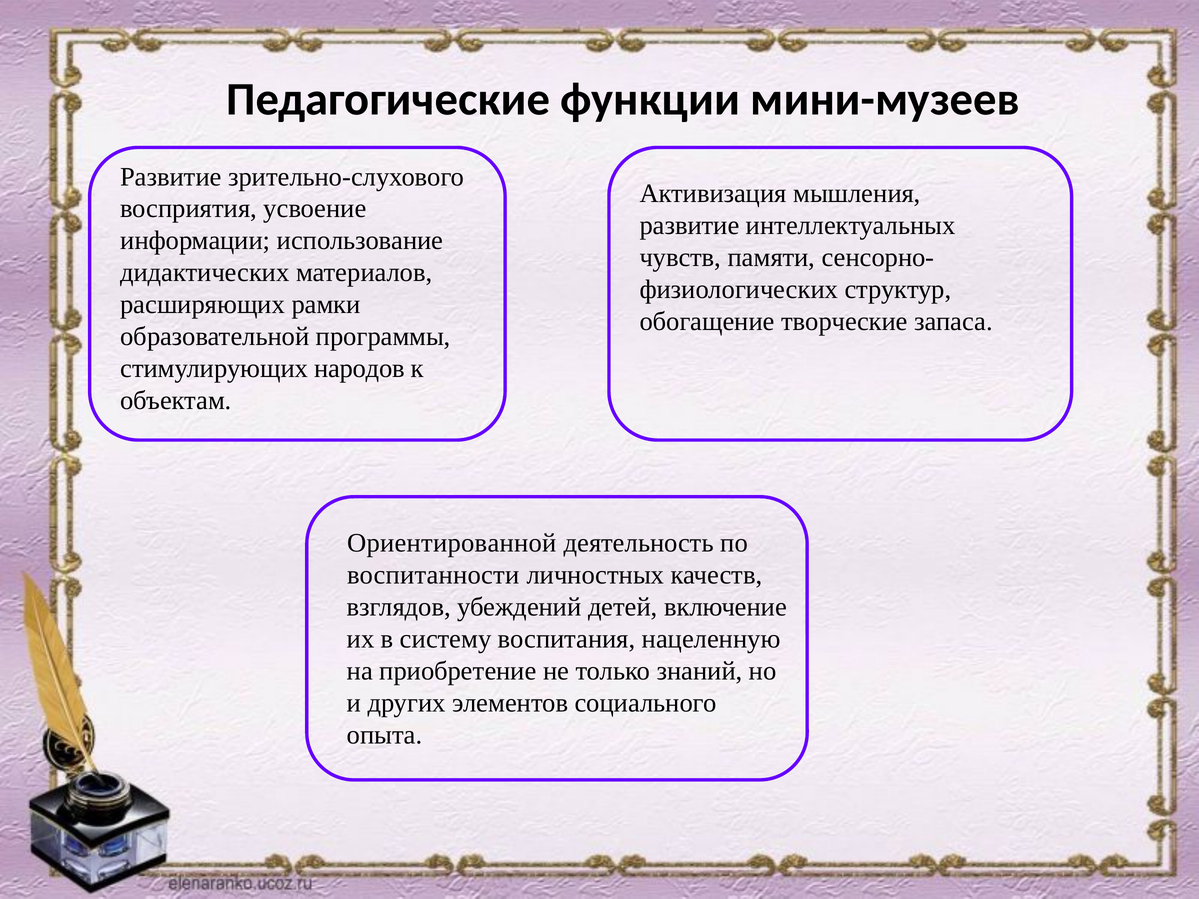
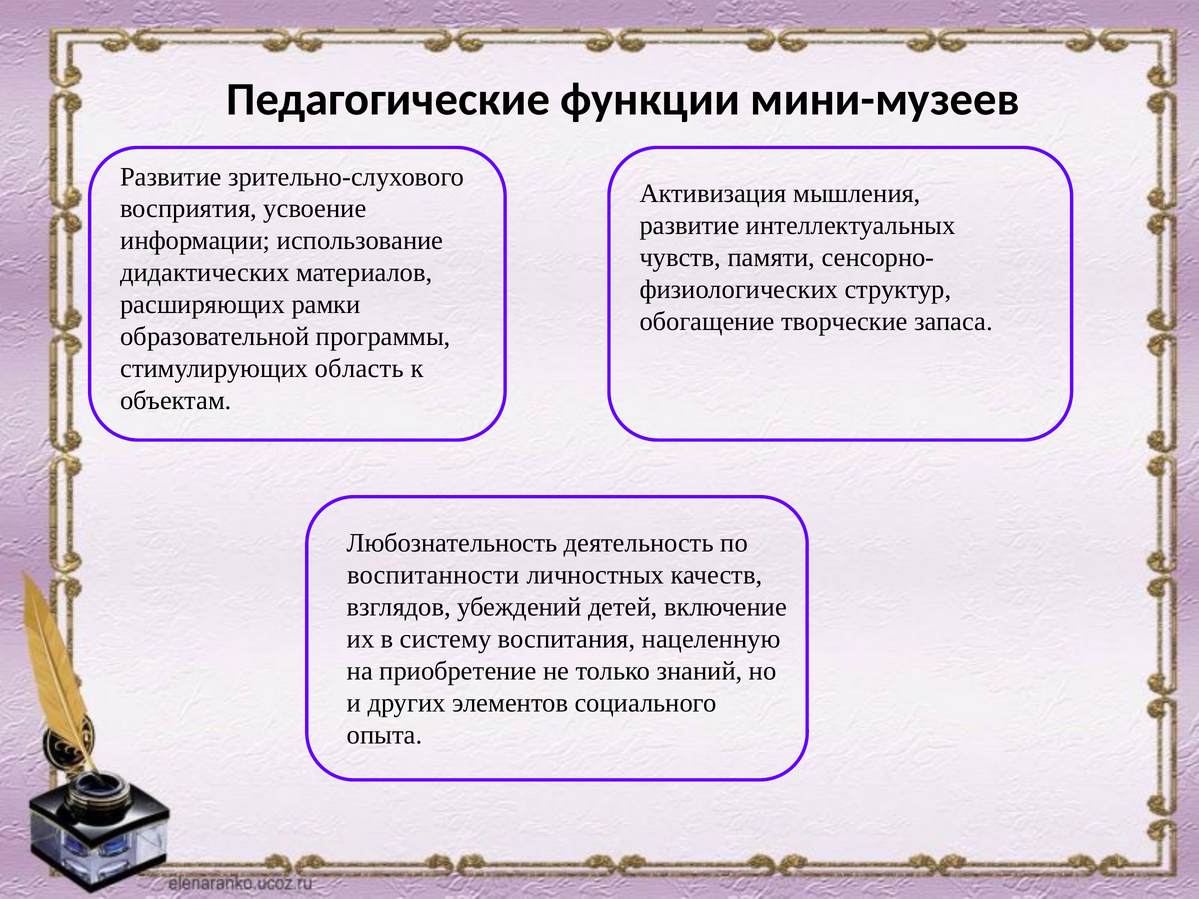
народов: народов -> область (359, 369)
Ориентированной: Ориентированной -> Любознательность (452, 543)
